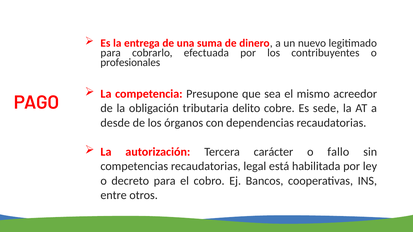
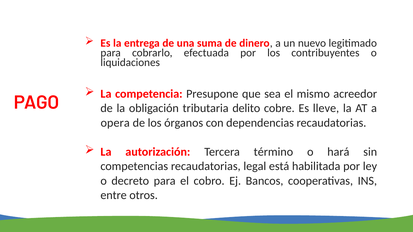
profesionales: profesionales -> liquidaciones (130, 63)
sede: sede -> lleve (326, 108)
desde: desde -> opera (115, 123)
carácter: carácter -> término (273, 152)
fallo: fallo -> hará (338, 152)
